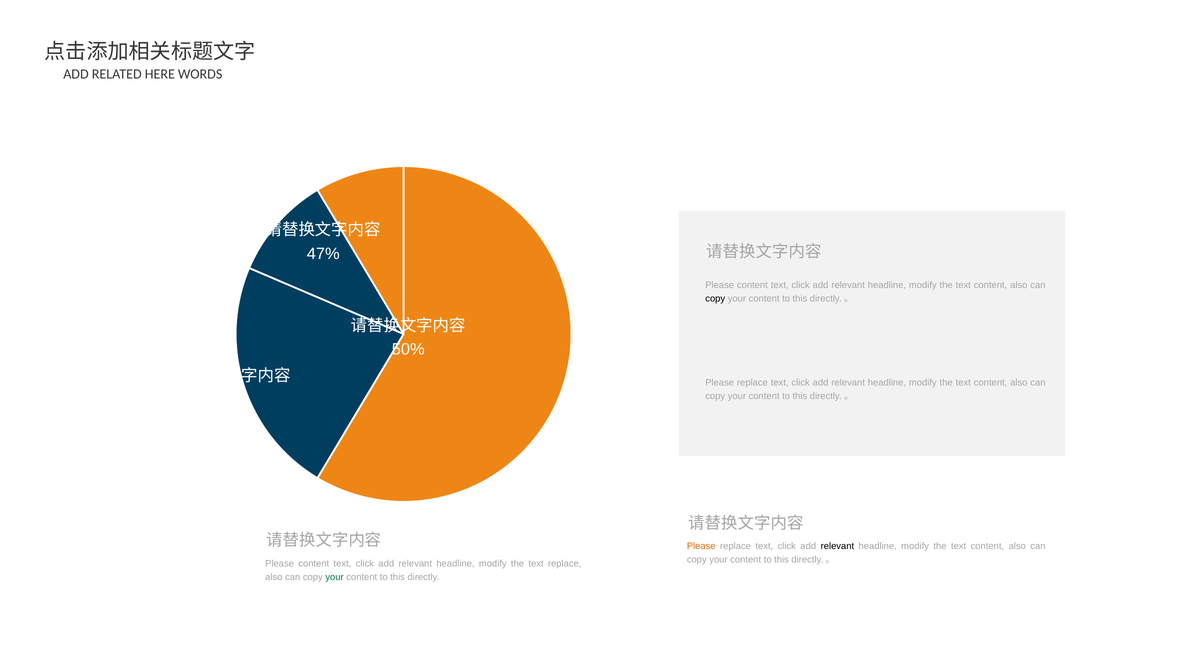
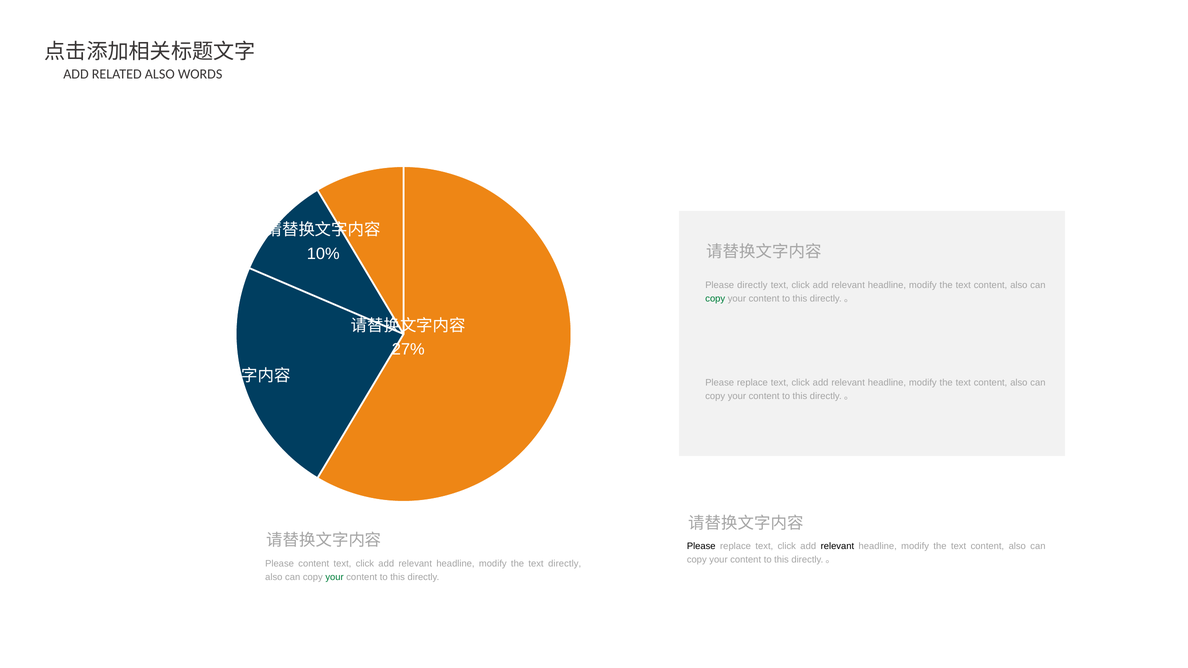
RELATED HERE: HERE -> ALSO (160, 74)
47%: 47% -> 10% (323, 254)
content: content -> directly (752, 285)
copy colour: black -> green (715, 299)
50%: 50% -> 27% (408, 350)
Please colour: orange -> black (701, 546)
text replace: replace -> directly (565, 564)
